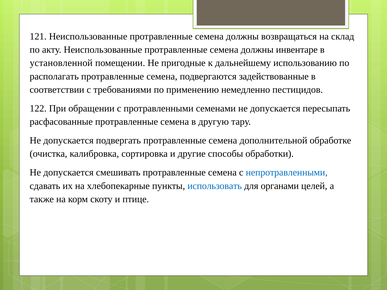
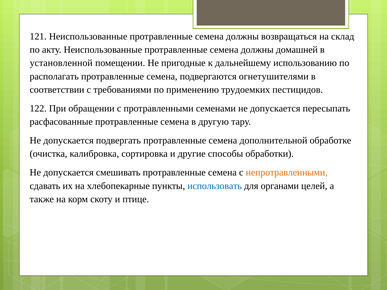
инвентаре: инвентаре -> домашней (297, 50)
задействованные: задействованные -> огнетушителями (274, 76)
немедленно: немедленно -> трудоемких (246, 90)
непротравленными colour: blue -> orange (287, 173)
